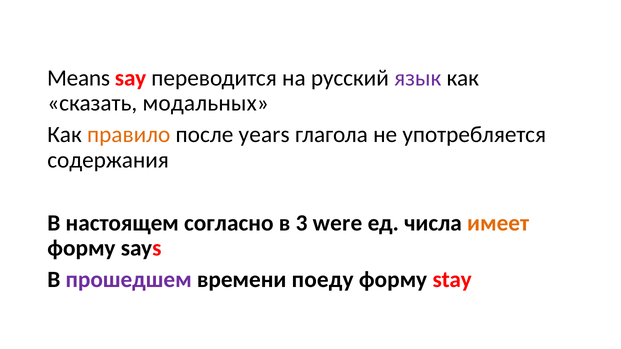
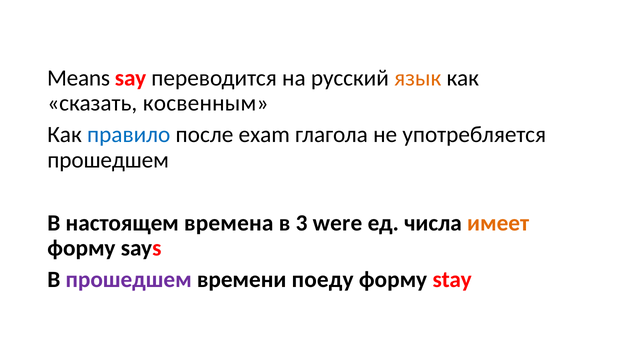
язык colour: purple -> orange (418, 78)
модальных: модальных -> косвенным (206, 103)
правило colour: orange -> blue (129, 135)
years: years -> exam (264, 135)
содержания: содержания -> прошедшем (108, 160)
согласно: согласно -> времена (229, 223)
